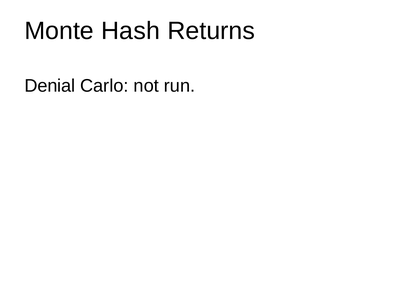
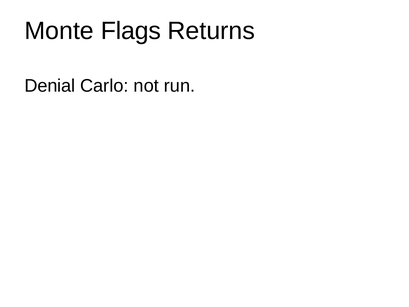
Hash: Hash -> Flags (131, 31)
